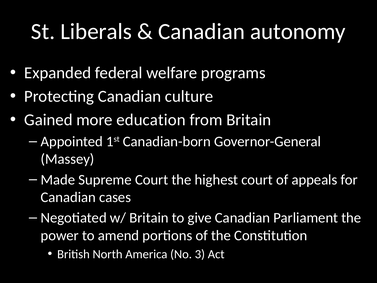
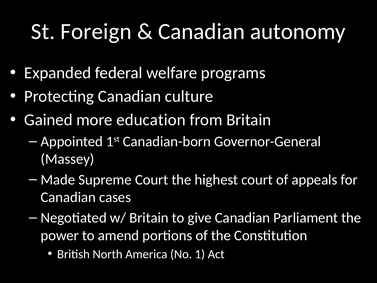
Liberals: Liberals -> Foreign (96, 31)
3: 3 -> 1 (200, 254)
